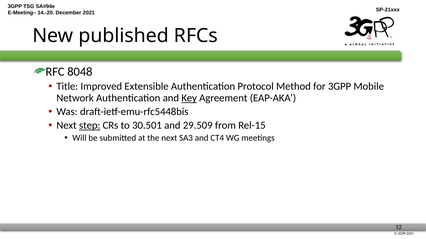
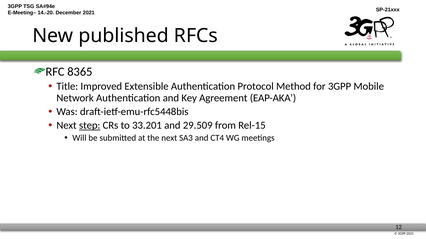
8048: 8048 -> 8365 (80, 72)
Key underline: present -> none (189, 98)
30.501: 30.501 -> 33.201 (147, 126)
